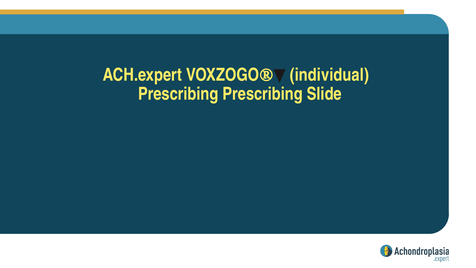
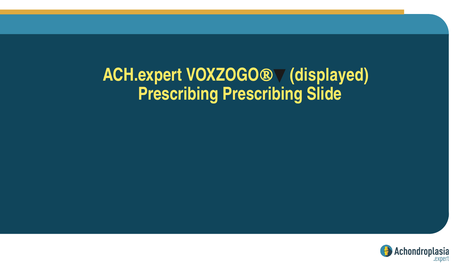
individual: individual -> displayed (329, 75)
